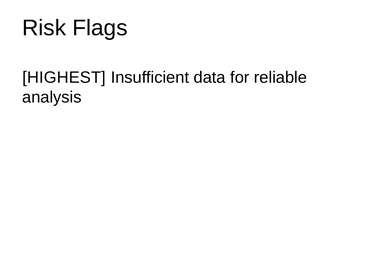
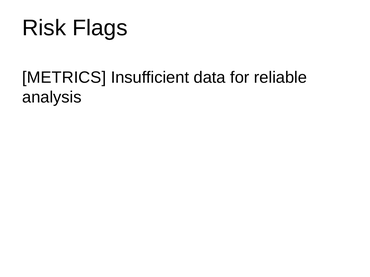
HIGHEST: HIGHEST -> METRICS (64, 78)
